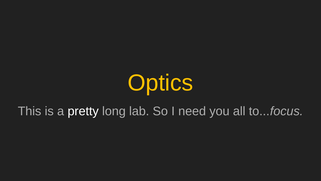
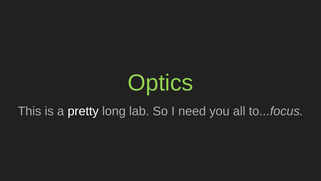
Optics colour: yellow -> light green (160, 83)
